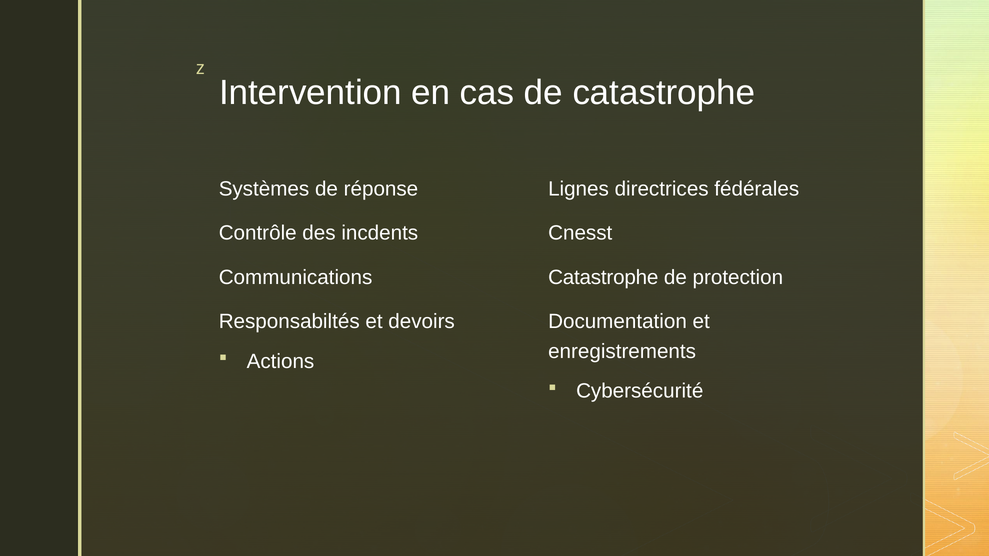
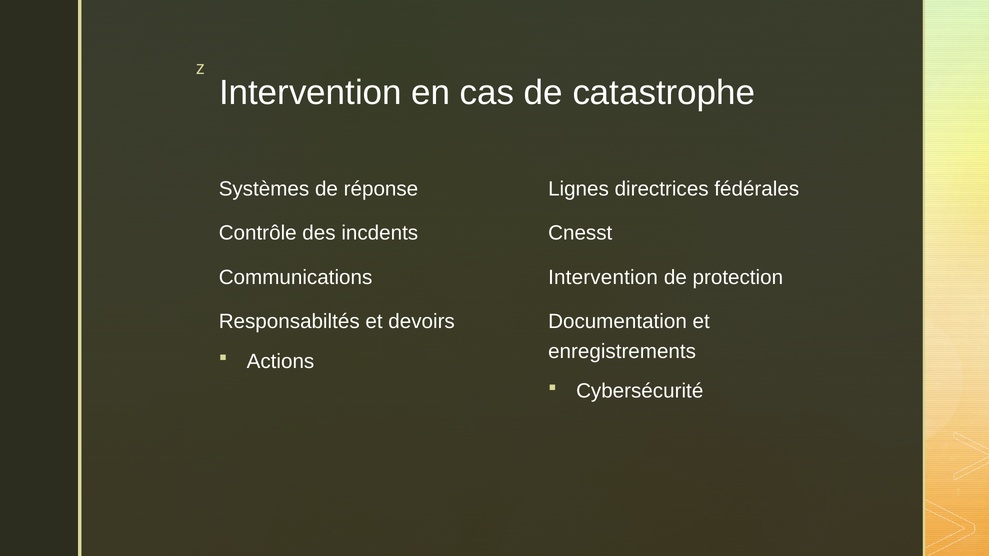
Catastrophe: Catastrophe -> Intervention (603, 277)
